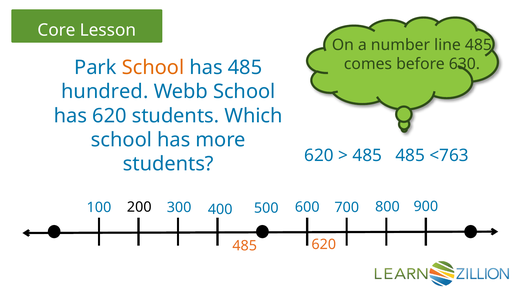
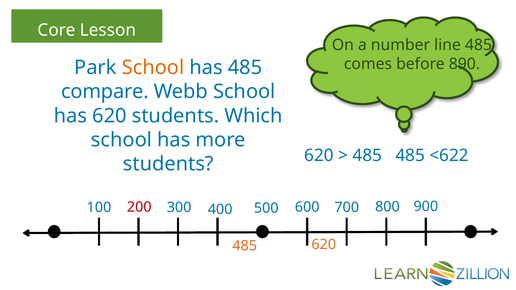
630: 630 -> 890 (464, 64)
hundred: hundred -> compare (105, 92)
<763: <763 -> <622 (449, 156)
200 colour: black -> red (139, 207)
